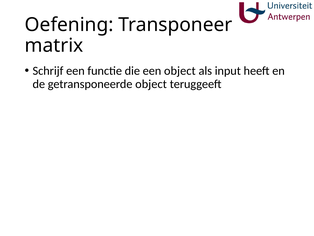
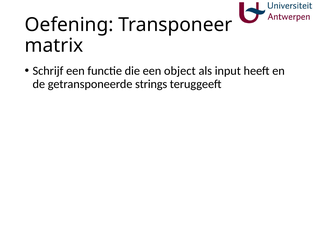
getransponeerde object: object -> strings (151, 84)
